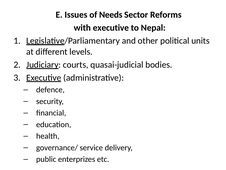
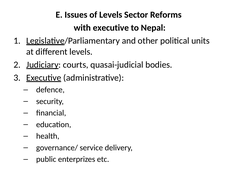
of Needs: Needs -> Levels (111, 15)
